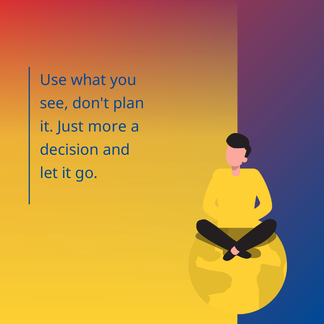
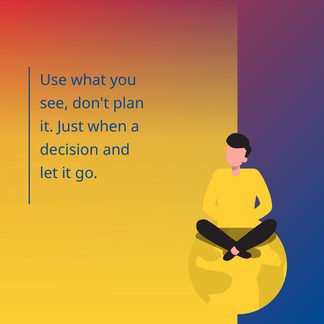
more: more -> when (107, 127)
